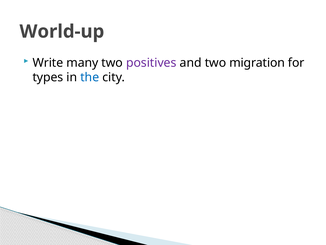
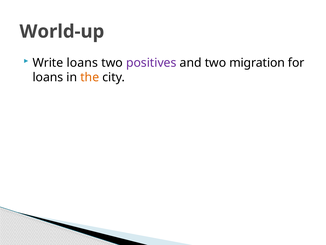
Write many: many -> loans (82, 63)
types: types -> loans (48, 77)
the colour: blue -> orange (90, 77)
